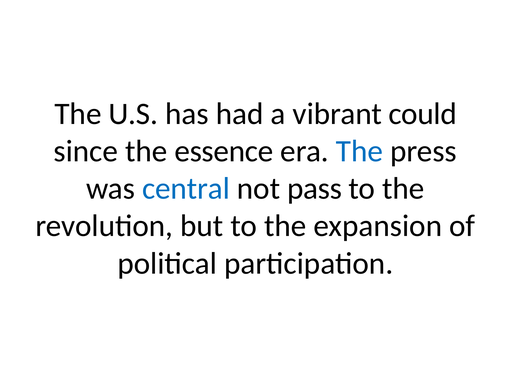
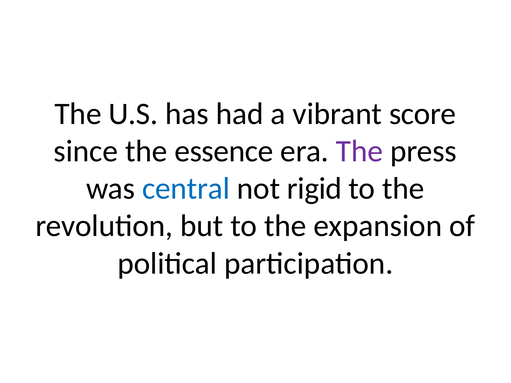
could: could -> score (423, 114)
The colour: blue -> purple (359, 151)
pass: pass -> rigid (314, 189)
